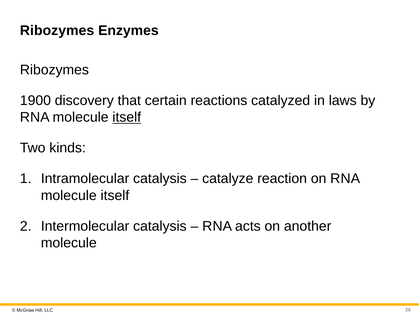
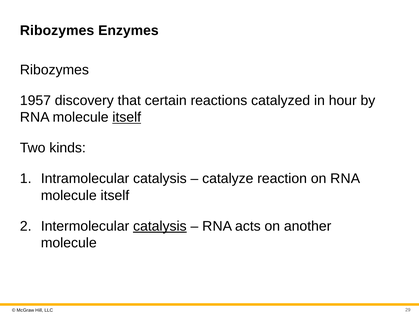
1900: 1900 -> 1957 (35, 101)
laws: laws -> hour (343, 101)
catalysis underline: none -> present (160, 226)
